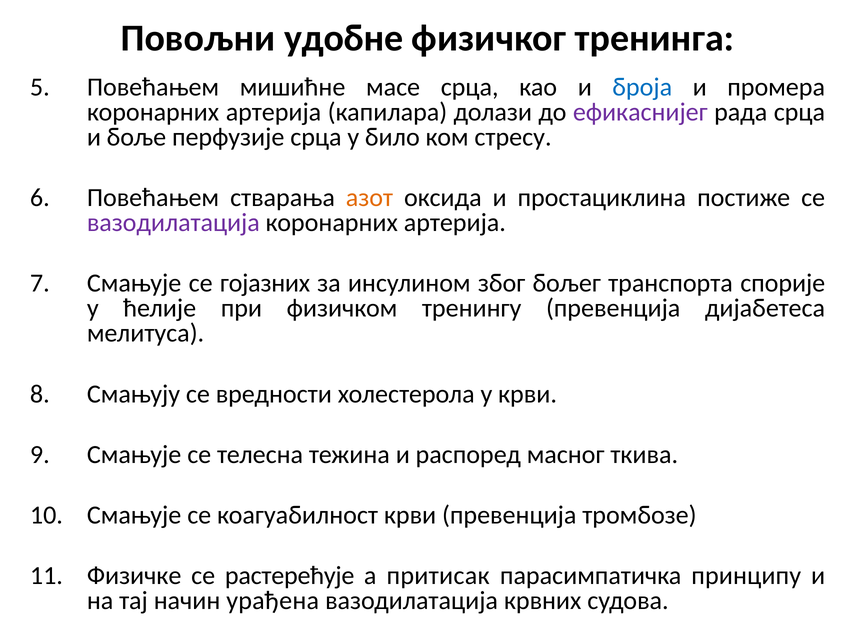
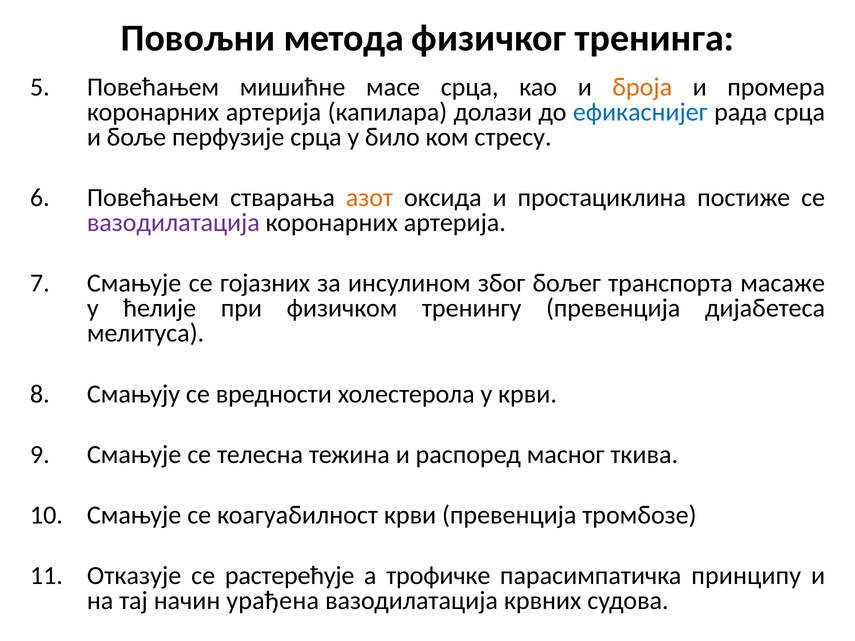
удобне: удобне -> метода (344, 38)
броја colour: blue -> orange (642, 87)
ефикаснијег colour: purple -> blue (640, 112)
спорије: спорије -> масаже (783, 283)
Физичке: Физичке -> Отказује (134, 576)
притисак: притисак -> трофичке (438, 576)
